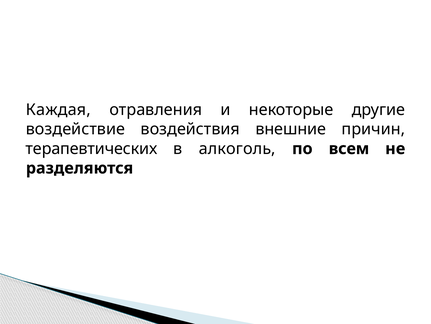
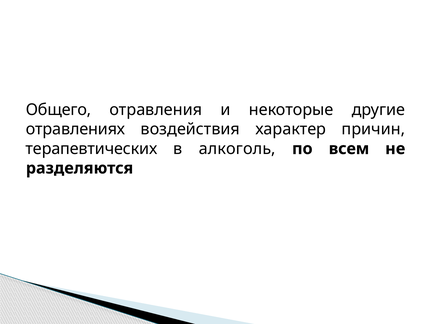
Каждая: Каждая -> Общего (59, 110)
воздействие: воздействие -> отравлениях (76, 129)
внешние: внешние -> характер (291, 129)
